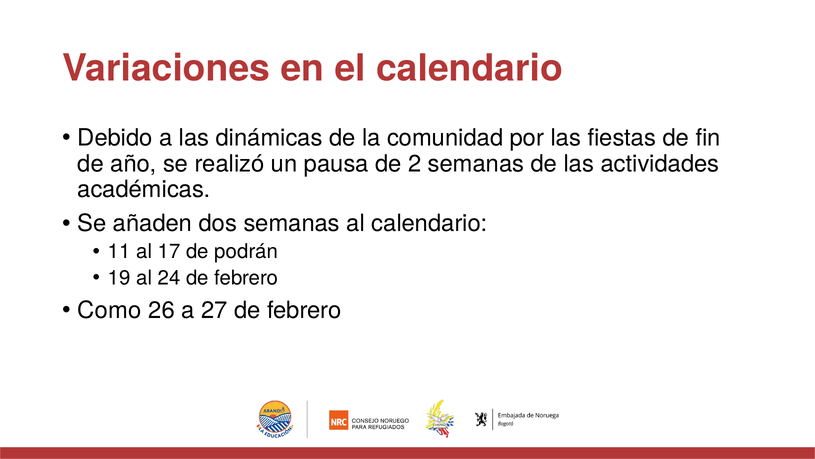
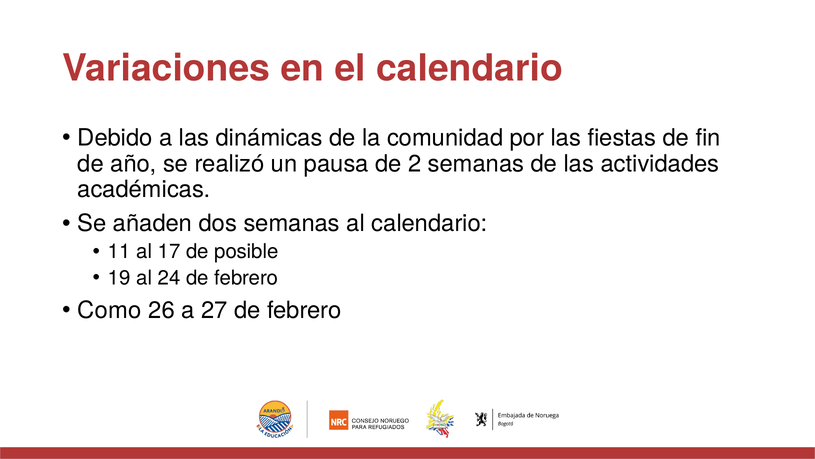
podrán: podrán -> posible (246, 251)
